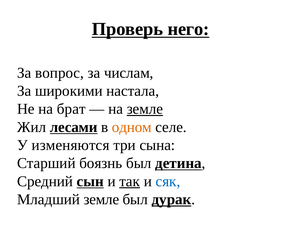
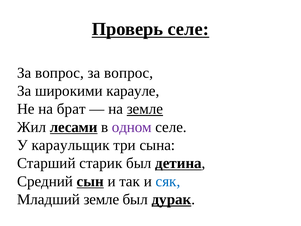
Проверь него: него -> селе (188, 29)
числам: числам -> вопрос (129, 73)
настала: настала -> карауле (133, 91)
одном colour: orange -> purple (132, 127)
изменяются: изменяются -> караульщик (71, 145)
боязнь: боязнь -> старик (101, 163)
так underline: present -> none (130, 181)
